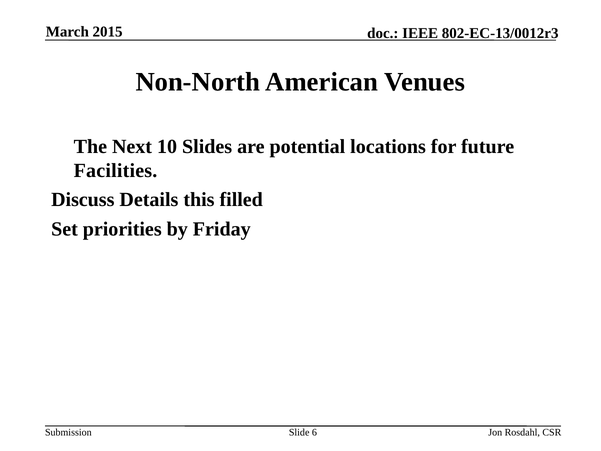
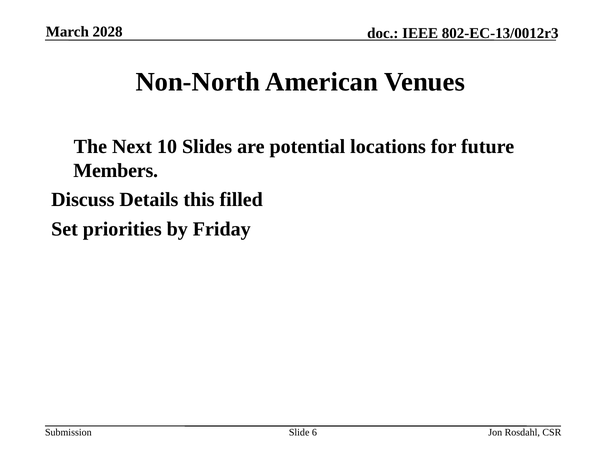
2015: 2015 -> 2028 (108, 32)
Facilities: Facilities -> Members (116, 171)
